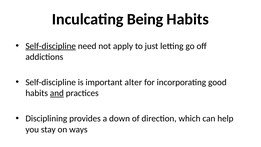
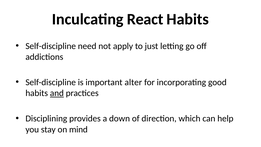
Being: Being -> React (145, 19)
Self-discipline underline: present -> none (51, 46)
ways: ways -> mind (78, 129)
